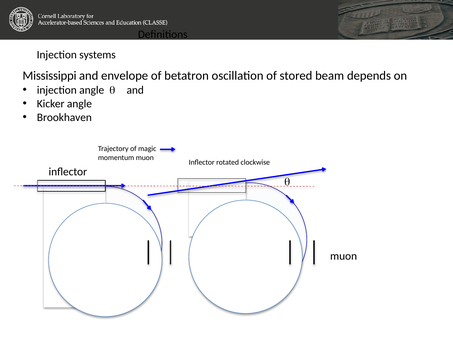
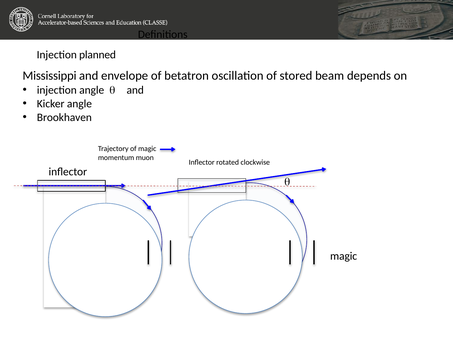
systems: systems -> planned (98, 55)
muon: muon -> magic (344, 256)
